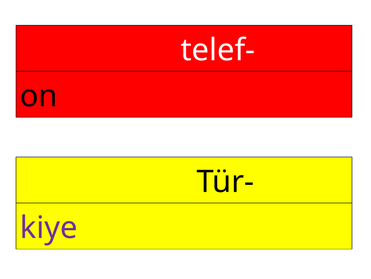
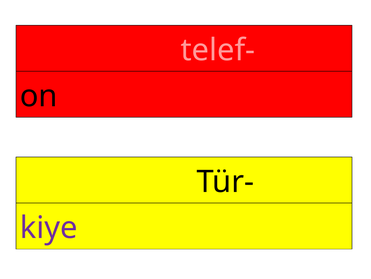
telef- colour: white -> pink (218, 50)
